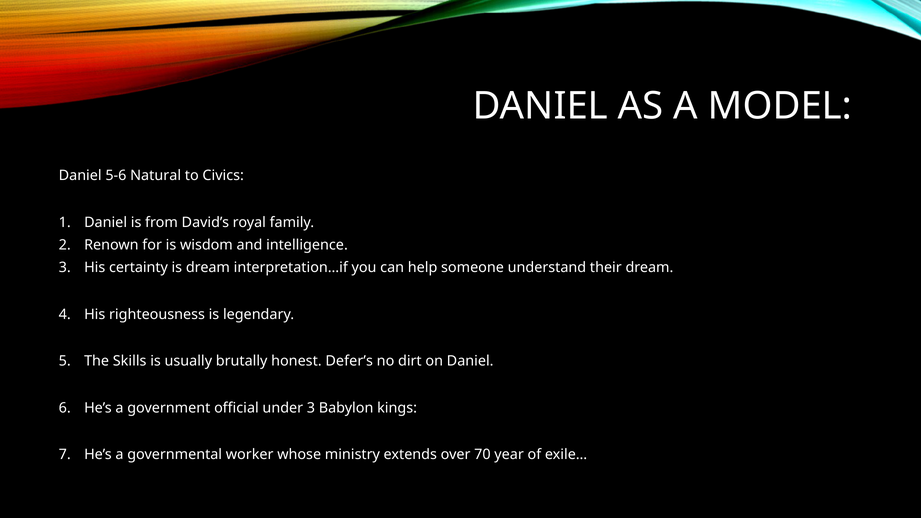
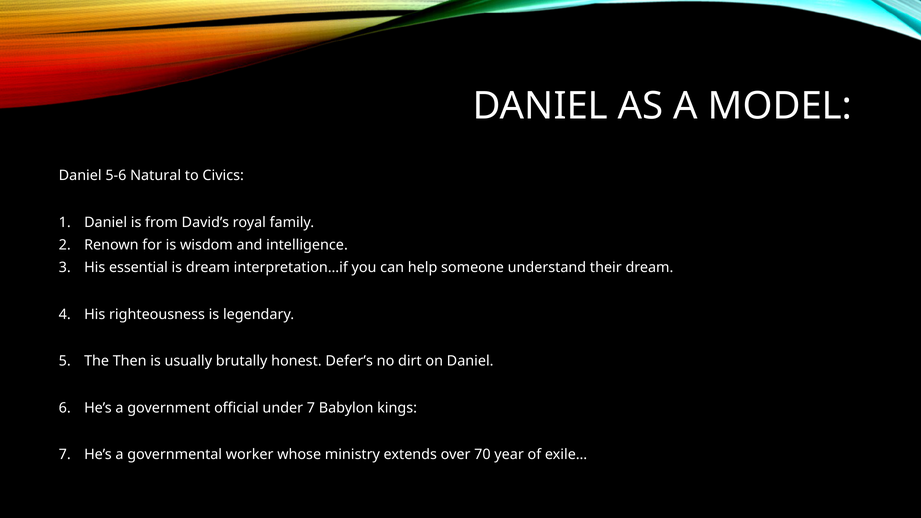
certainty: certainty -> essential (139, 268)
Skills: Skills -> Then (130, 361)
under 3: 3 -> 7 (311, 408)
